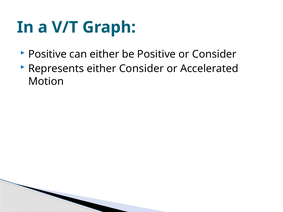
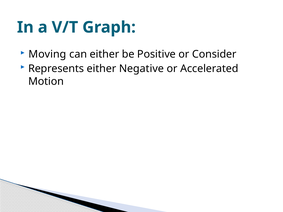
Positive: Positive -> Moving (47, 54)
either Consider: Consider -> Negative (141, 69)
